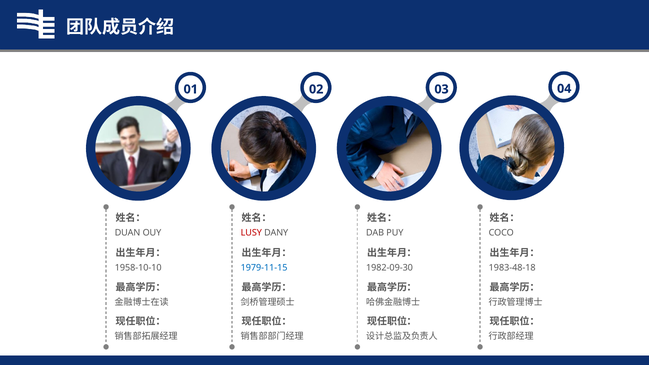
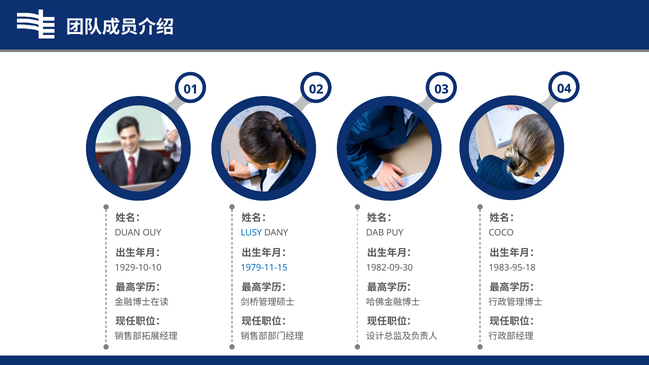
LUSY colour: red -> blue (251, 233)
1958-10-10: 1958-10-10 -> 1929-10-10 (138, 268)
1983-48-18: 1983-48-18 -> 1983-95-18 (512, 268)
